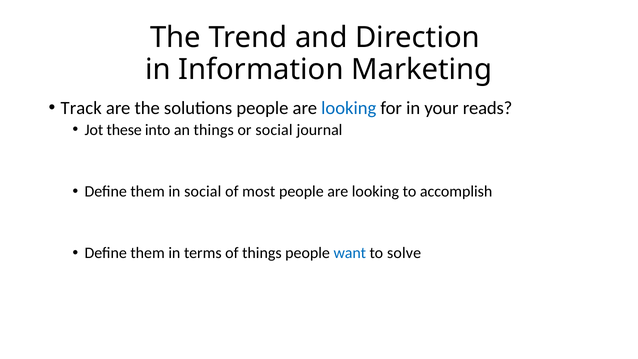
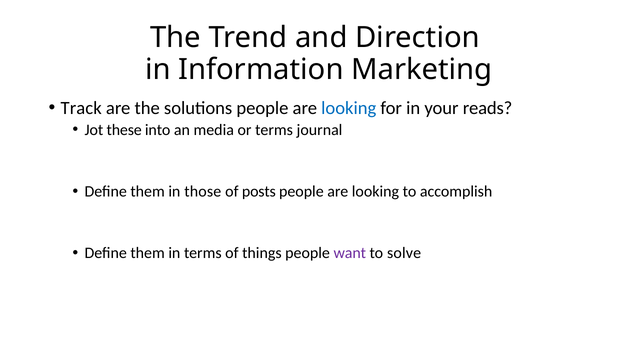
an things: things -> media (214, 130)
or social: social -> terms (274, 130)
in social: social -> those (203, 191)
most: most -> posts (259, 191)
want colour: blue -> purple (350, 253)
